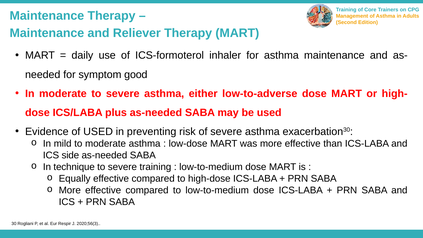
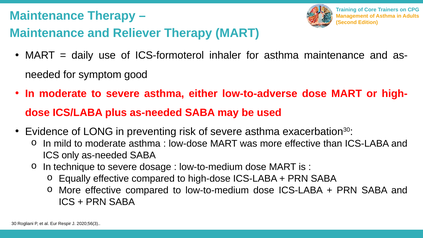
of USED: USED -> LONG (98, 132)
side: side -> only (70, 155)
severe training: training -> dosage (155, 167)
